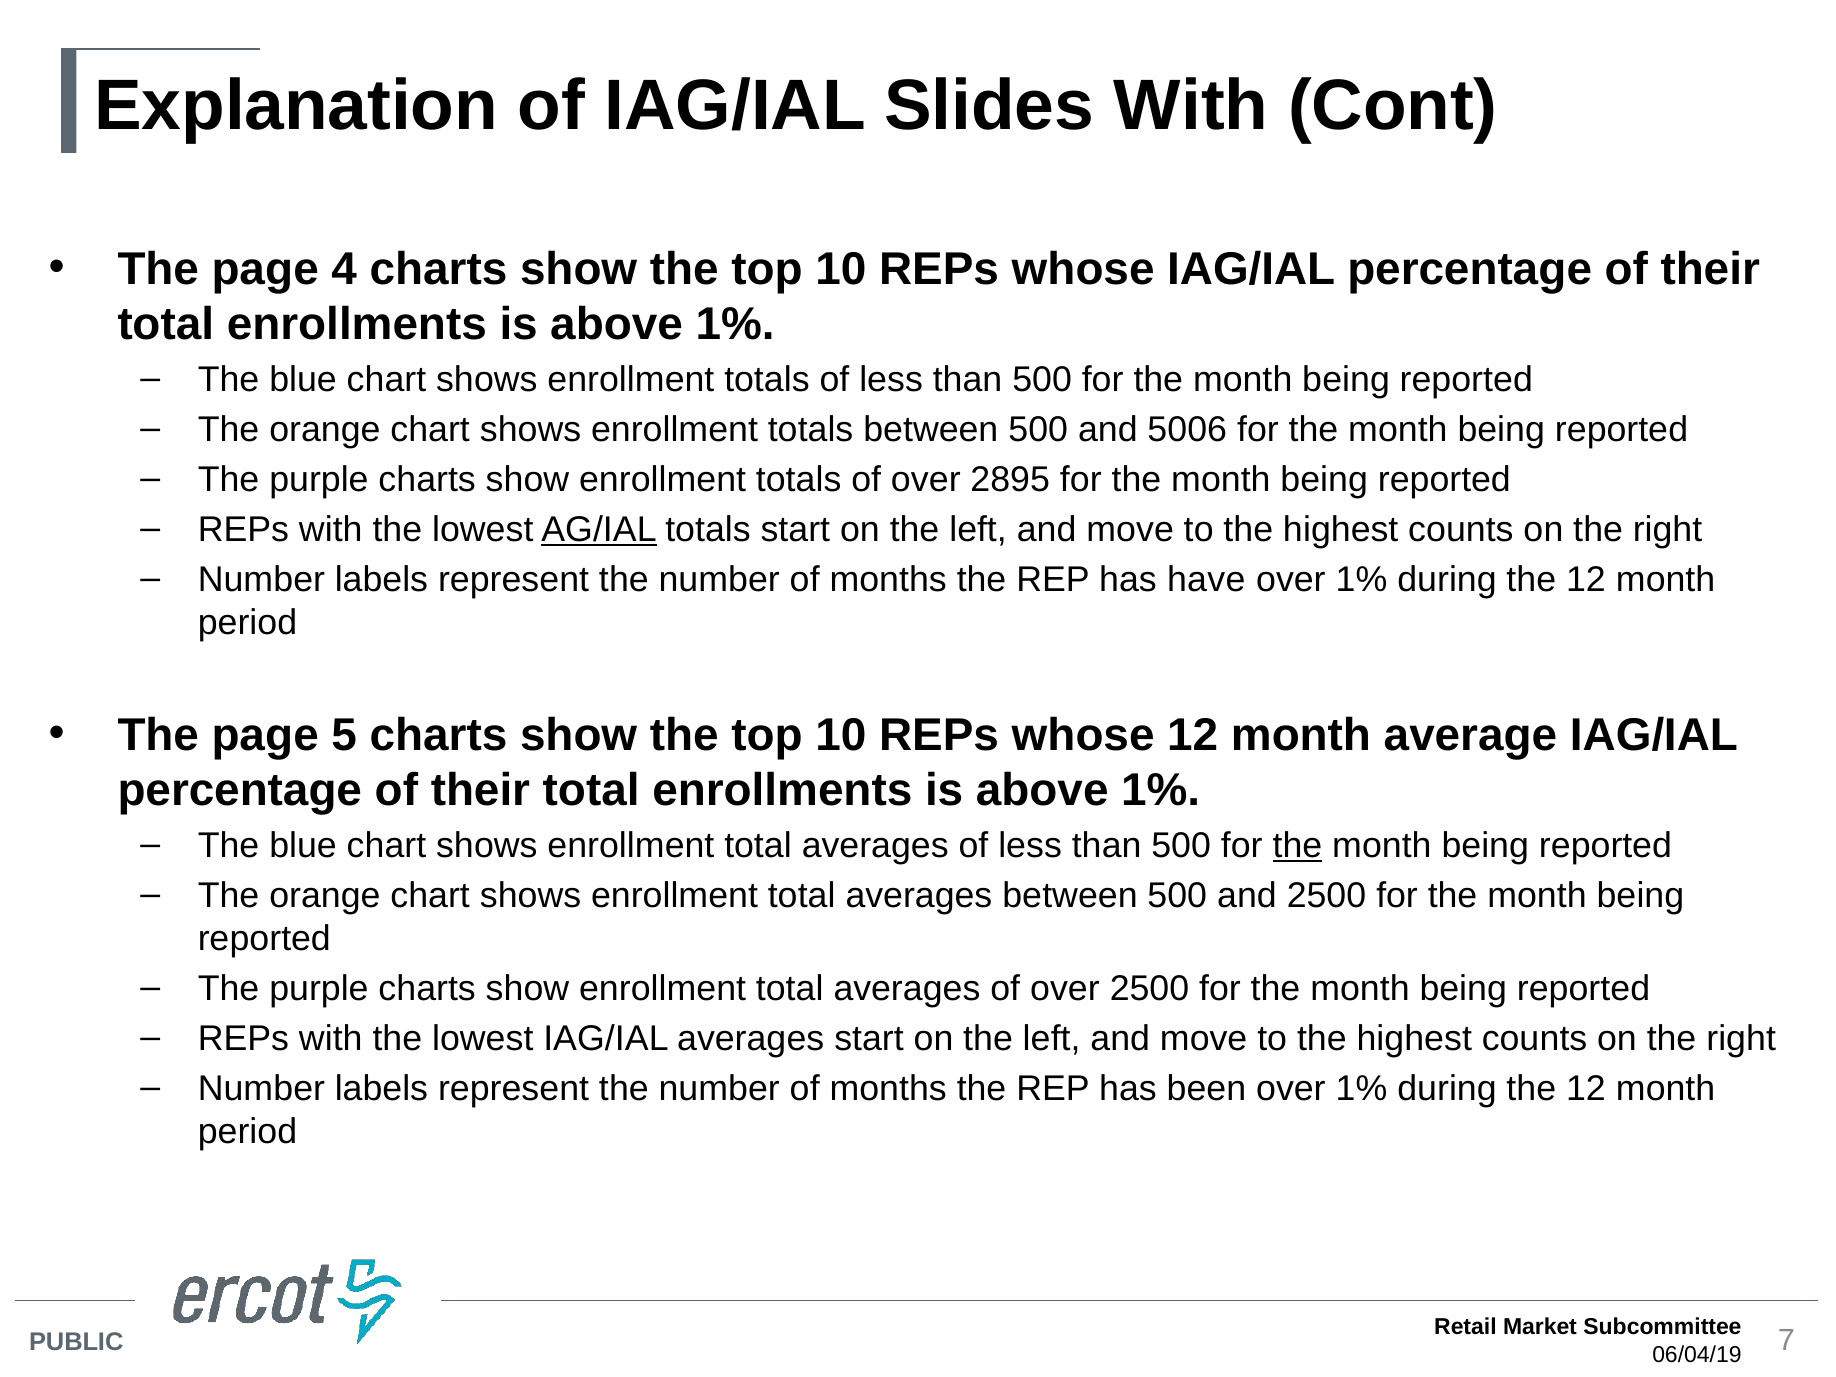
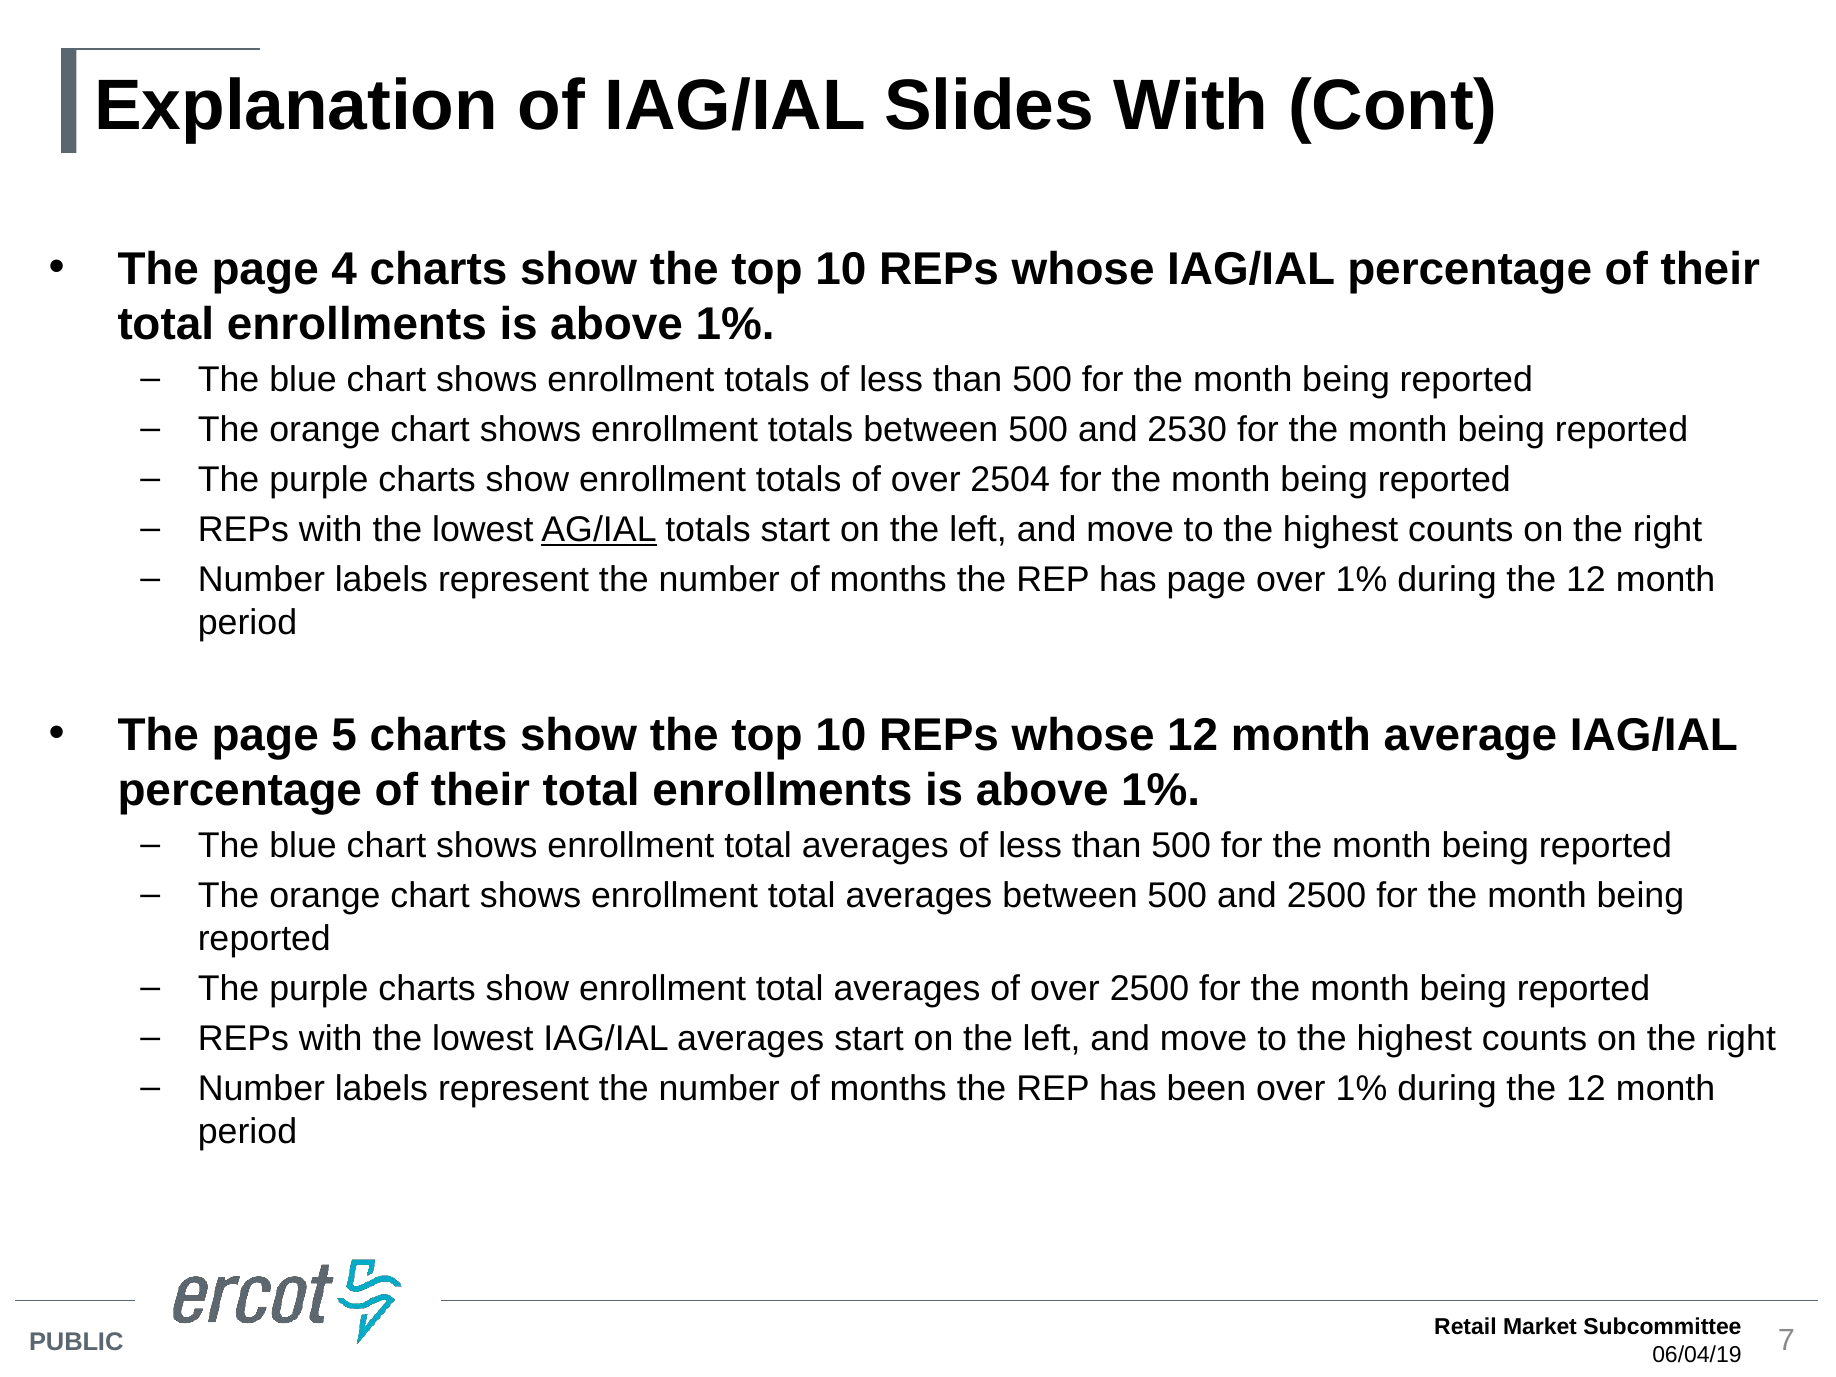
5006: 5006 -> 2530 (1187, 430)
2895: 2895 -> 2504 (1010, 480)
has have: have -> page (1206, 580)
the underline: present -> none (1297, 846)
